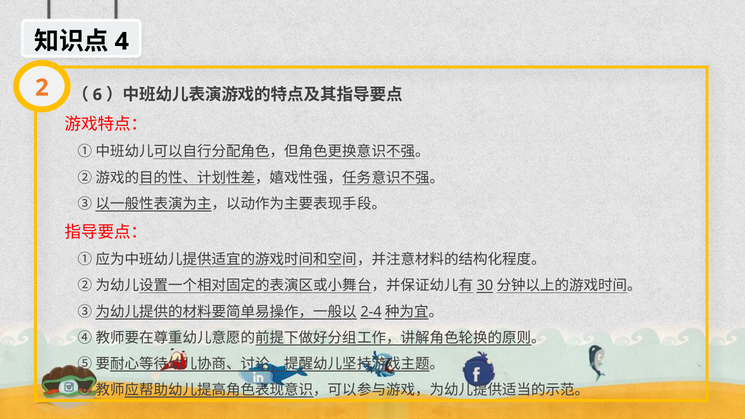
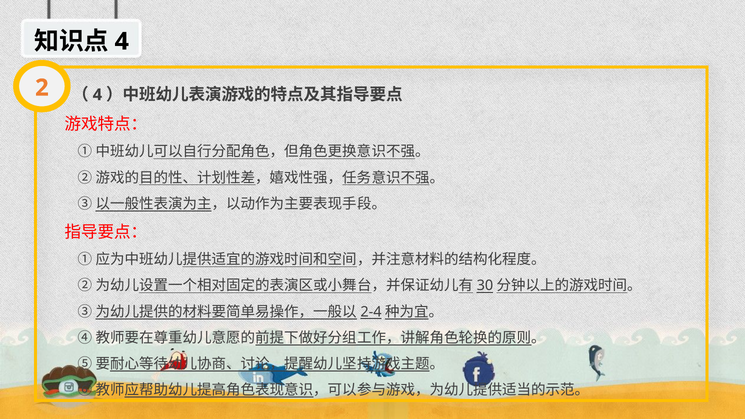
6: 6 -> 4 (97, 95)
